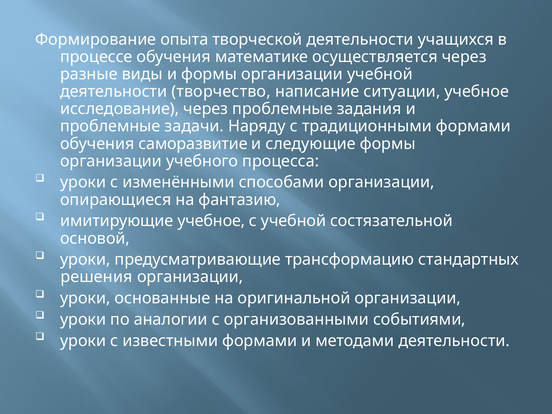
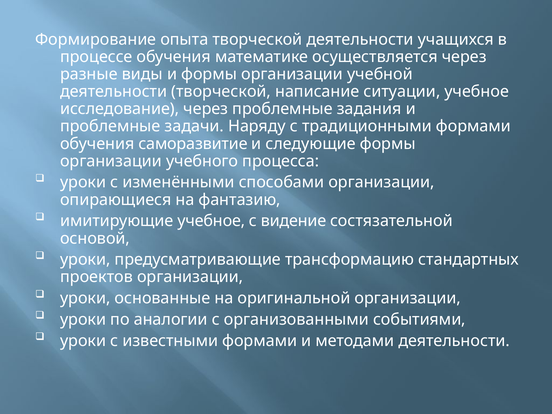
деятельности творчество: творчество -> творческой (221, 92)
с учебной: учебной -> видение (294, 221)
решения: решения -> проектов (97, 277)
